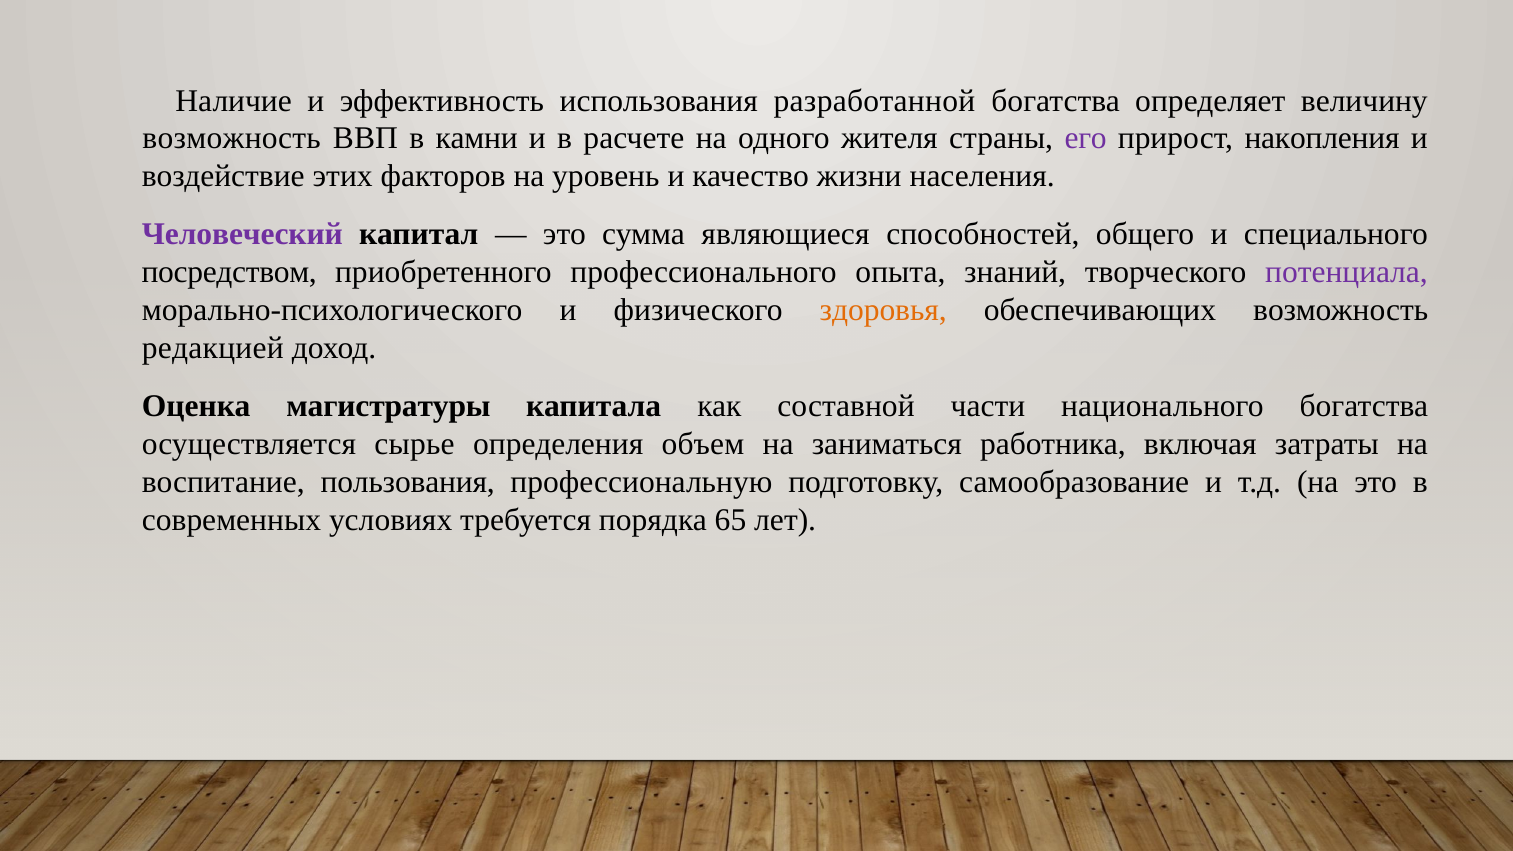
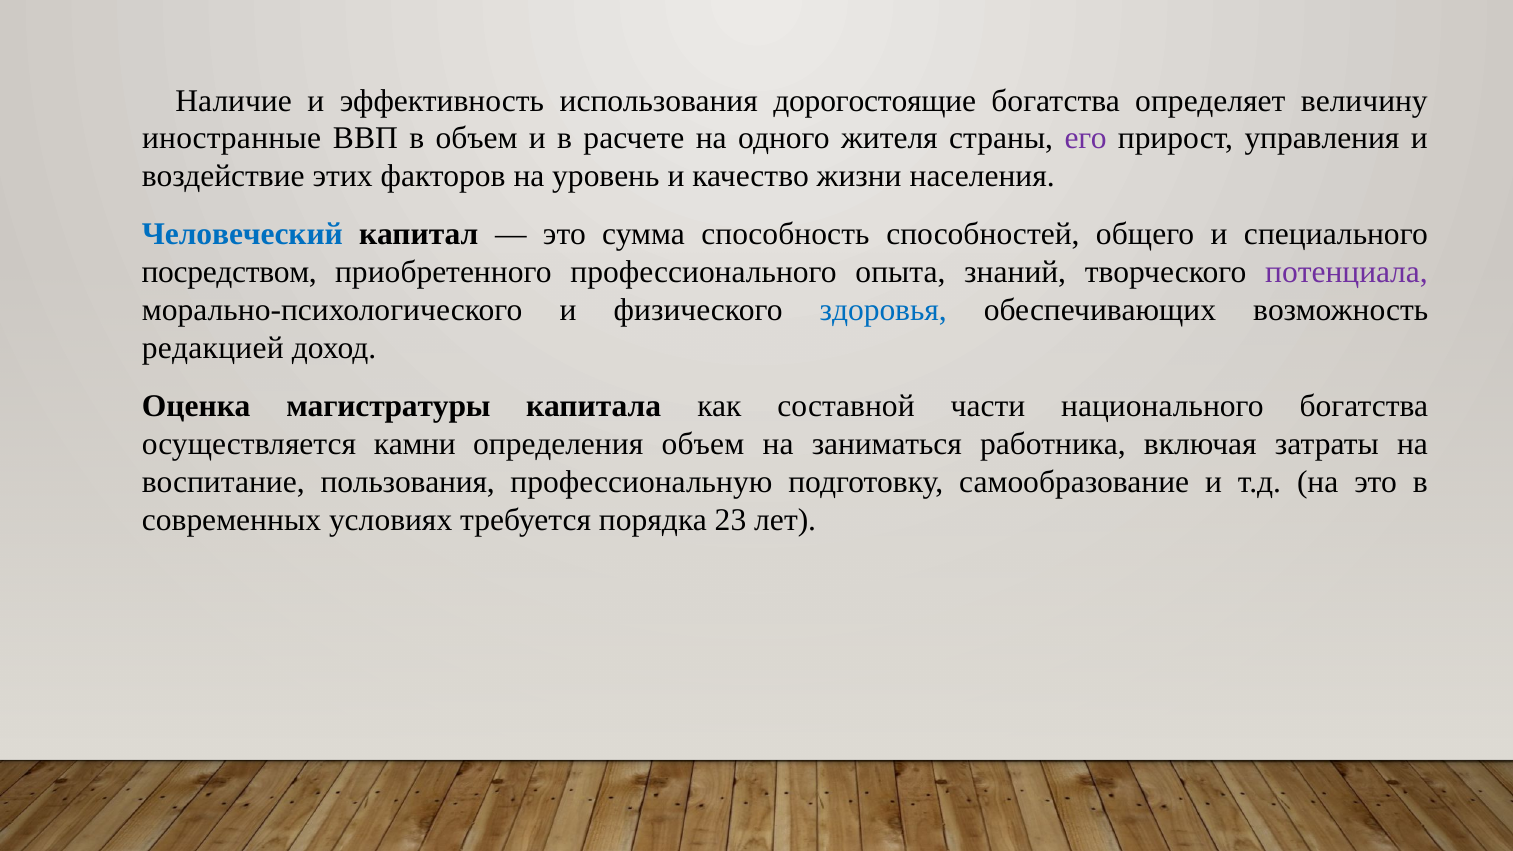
разработанной: разработанной -> дорогостоящие (875, 101)
возможность: возможность -> иностранные (232, 139)
в камни: камни -> объем (477, 139)
накопления: накопления -> управления (1322, 139)
Человеческий colour: purple -> blue (242, 234)
являющиеся: являющиеся -> способность (785, 234)
здоровья colour: orange -> blue (883, 310)
сырье: сырье -> камни (415, 444)
65: 65 -> 23 (730, 520)
